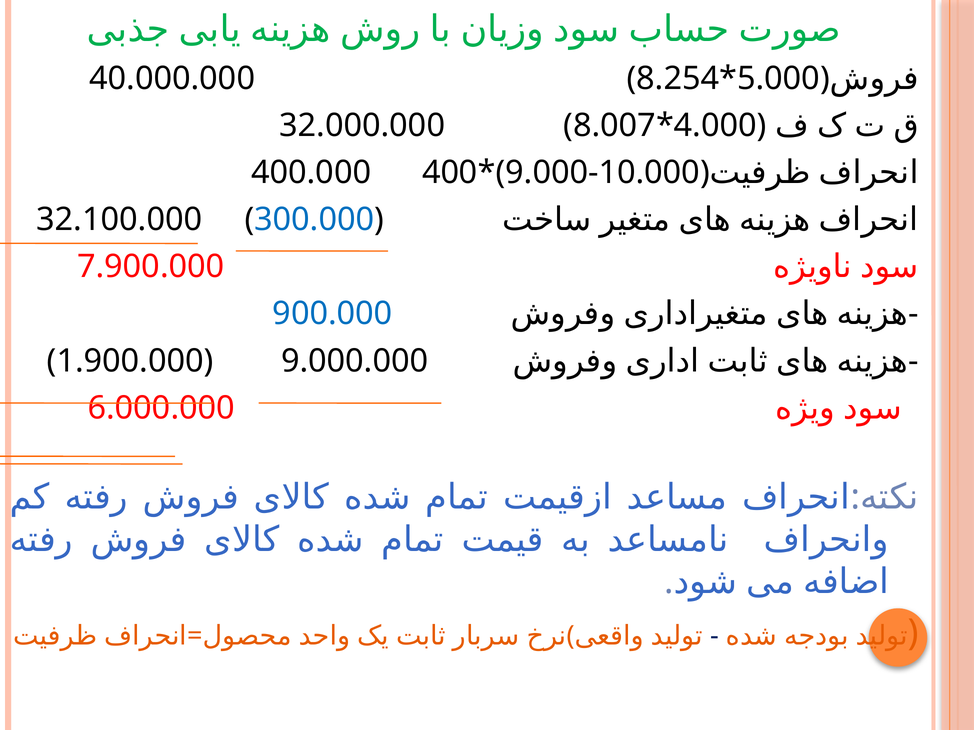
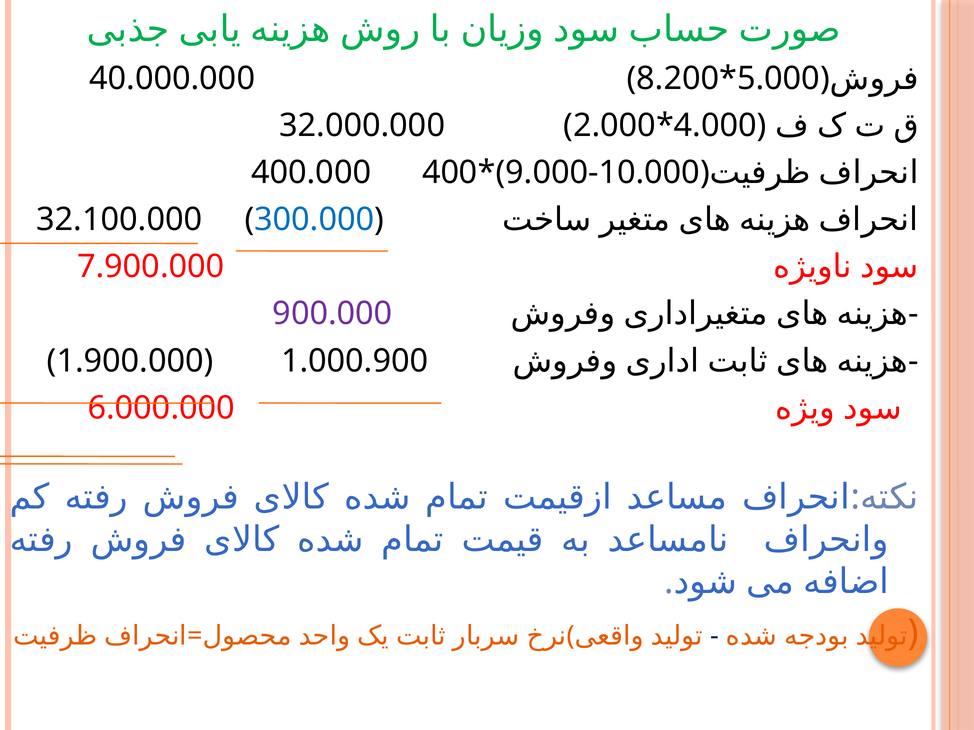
8.254: 8.254 -> 8.200 (678, 79)
8.007: 8.007 -> 2.000 (615, 126)
900.000 colour: blue -> purple (332, 314)
9.000.000: 9.000.000 -> 1.000.900 (355, 361)
